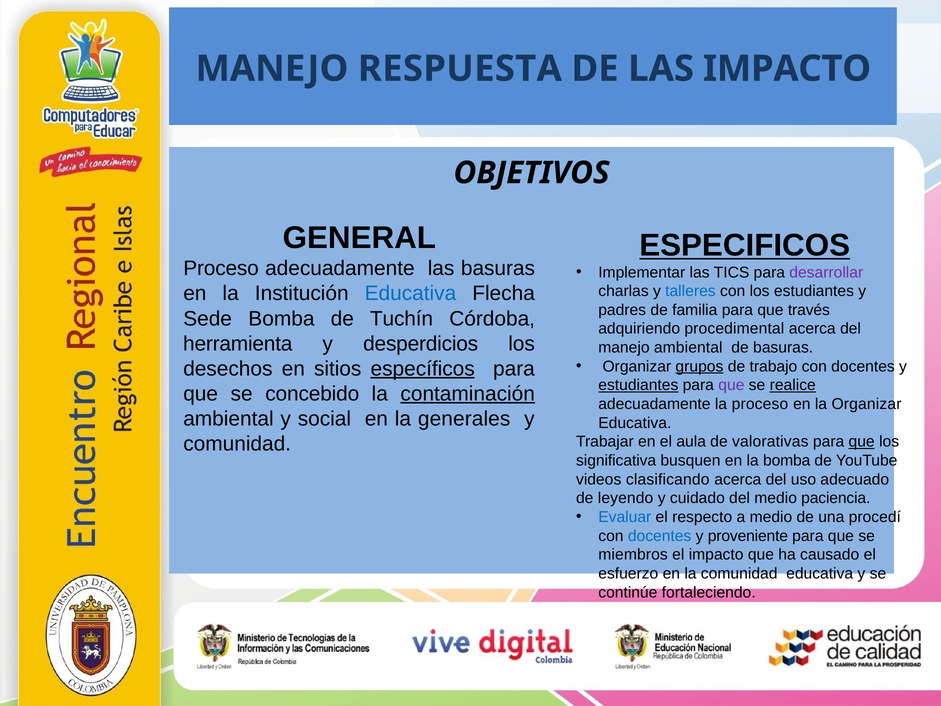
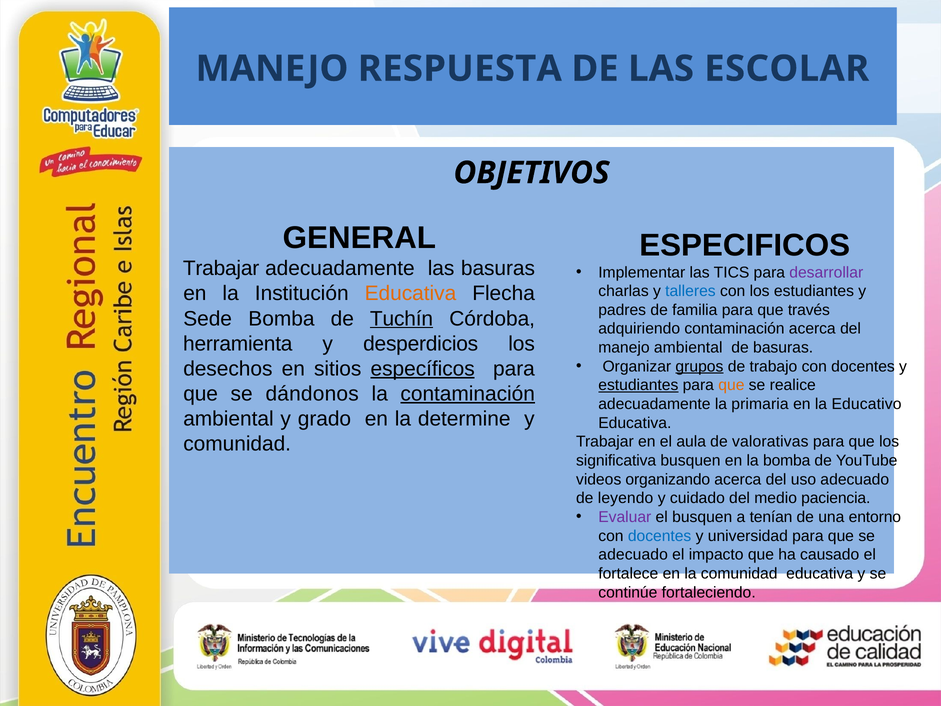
LAS IMPACTO: IMPACTO -> ESCOLAR (787, 69)
ESPECIFICOS underline: present -> none (745, 245)
Proceso: Proceso -> Trabajar (221, 268)
Educativa colour: blue -> orange (410, 293)
Tuchín underline: none -> present (402, 318)
adquiriendo procedimental: procedimental -> contaminación (734, 329)
que colour: purple -> orange (731, 385)
realice underline: present -> none (793, 385)
concebido: concebido -> dándonos (312, 394)
la proceso: proceso -> primaria (760, 404)
la Organizar: Organizar -> Educativo (867, 404)
social: social -> grado (324, 419)
generales: generales -> determine (464, 419)
que underline: present -> none (862, 442)
clasificando: clasificando -> organizando (668, 479)
Evaluar colour: blue -> purple (625, 517)
el respecto: respecto -> busquen (702, 517)
a medio: medio -> tenían (771, 517)
procedí: procedí -> entorno (875, 517)
proveniente: proveniente -> universidad (748, 536)
miembros: miembros -> adecuado (633, 555)
esfuerzo: esfuerzo -> fortalece (628, 573)
